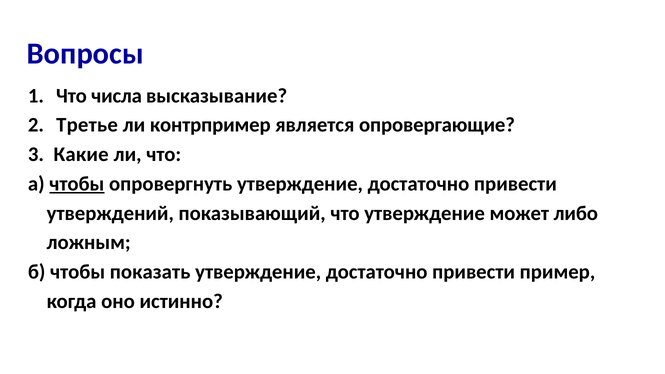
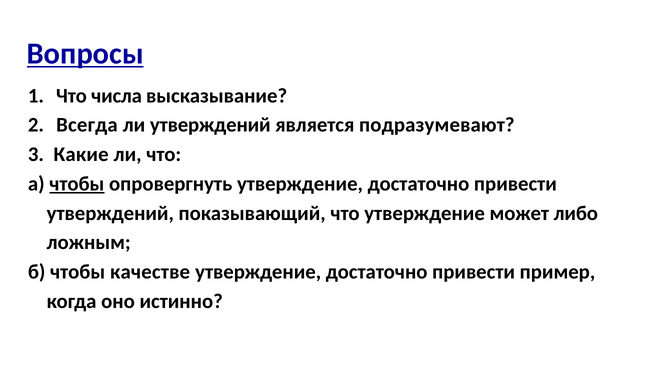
Вопросы underline: none -> present (85, 54)
Третье: Третье -> Всегда (87, 125)
ли контрпример: контрпример -> утверждений (210, 125)
опровергающие: опровергающие -> подразумевают (437, 125)
показать: показать -> качестве (150, 272)
